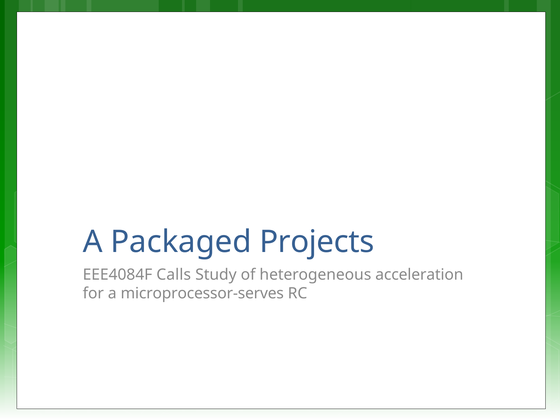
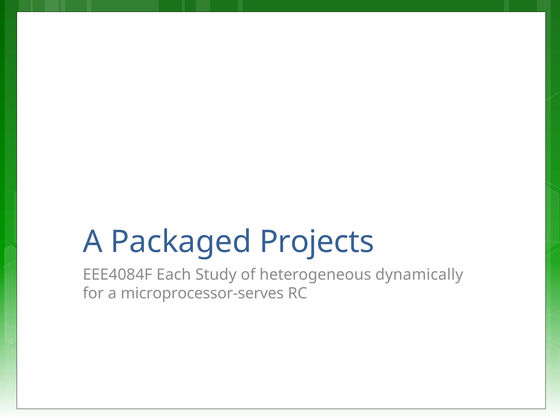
Calls: Calls -> Each (174, 275)
acceleration: acceleration -> dynamically (419, 275)
